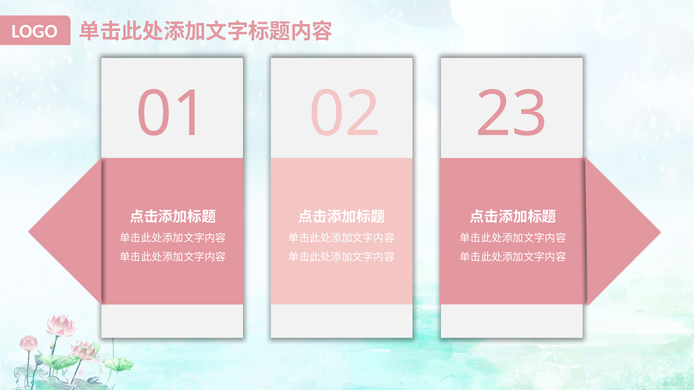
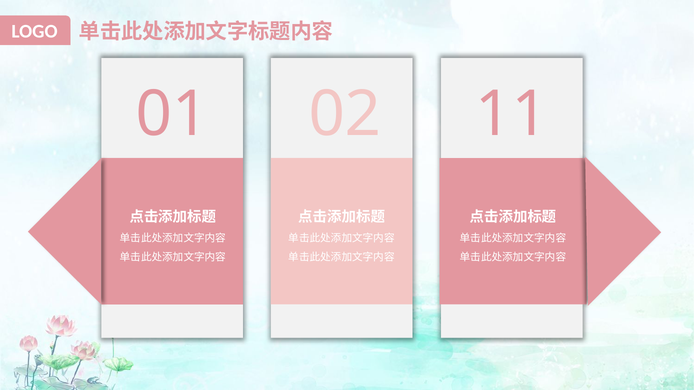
23: 23 -> 11 (512, 114)
